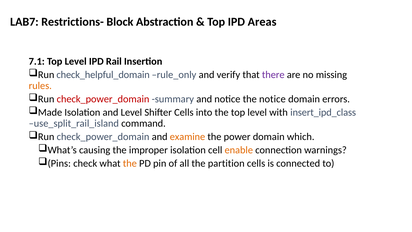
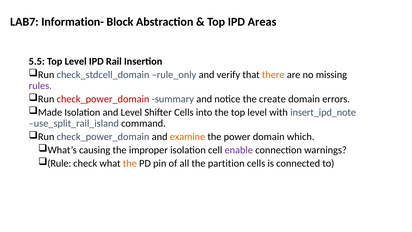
Restrictions-: Restrictions- -> Information- (73, 22)
7.1: 7.1 -> 5.5 (37, 61)
check_helpful_domain: check_helpful_domain -> check_stdcell_domain (103, 75)
there colour: purple -> orange (273, 75)
rules colour: orange -> purple (40, 86)
the notice: notice -> create (272, 99)
insert_ipd_class: insert_ipd_class -> insert_ipd_note (323, 112)
enable colour: orange -> purple (239, 150)
Pins: Pins -> Rule (59, 163)
